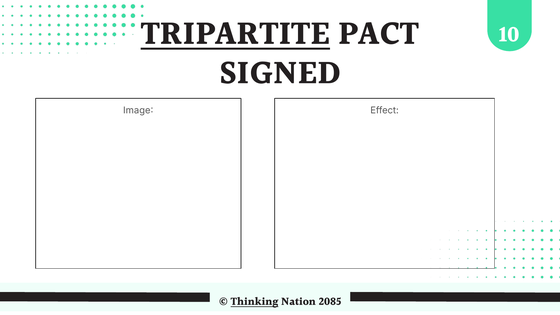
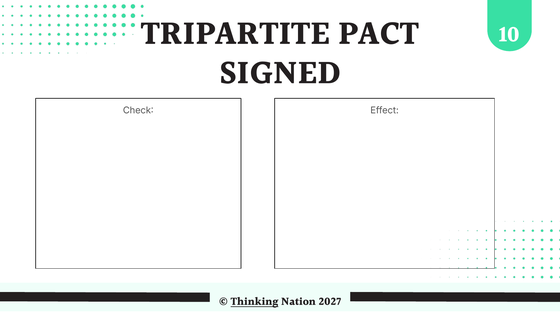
TRIPARTITE underline: present -> none (235, 35)
Image: Image -> Check (138, 110)
2085: 2085 -> 2027 (330, 302)
